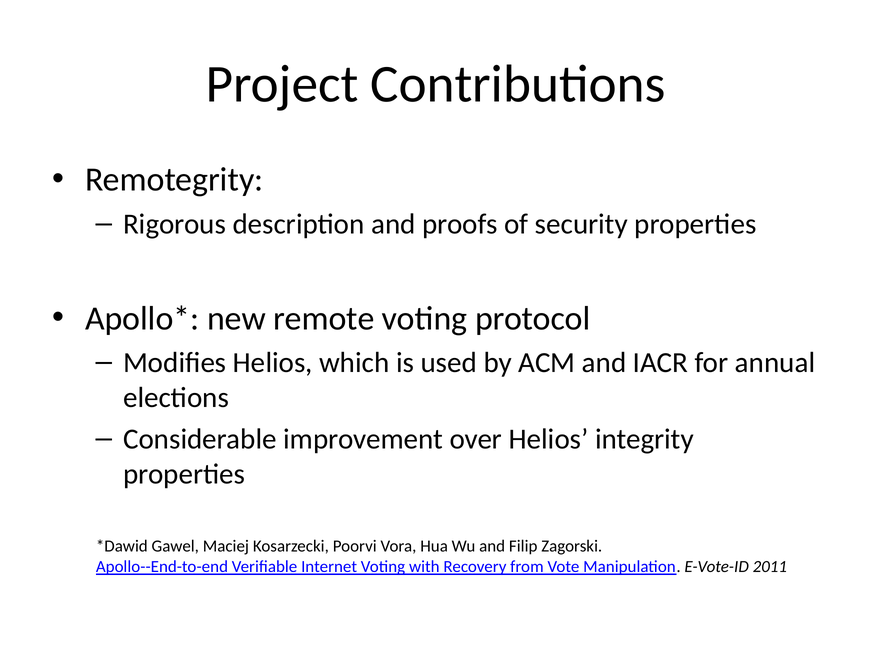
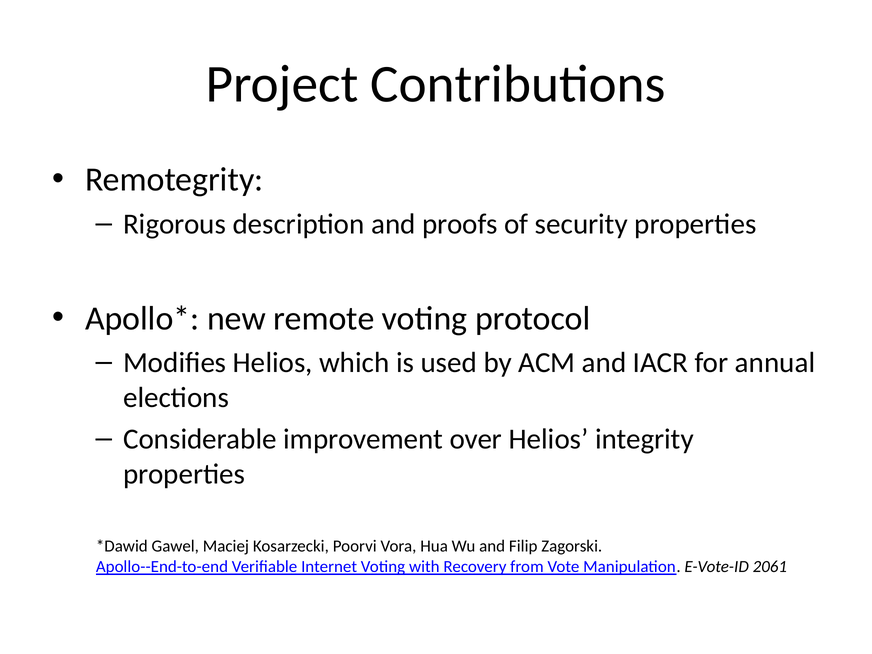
2011: 2011 -> 2061 (770, 567)
